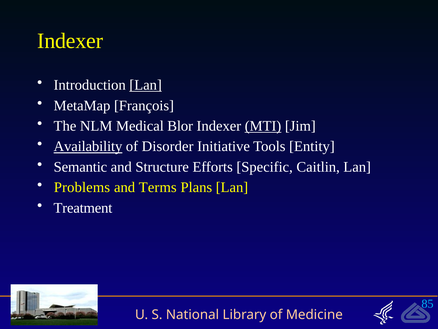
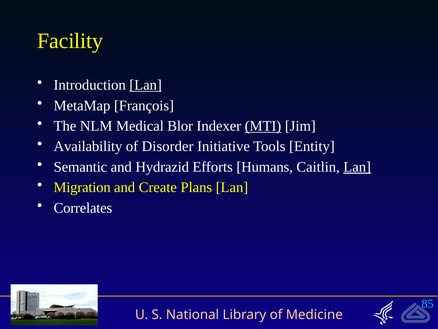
Indexer: Indexer -> Facility (70, 41)
Availability underline: present -> none (88, 146)
Structure: Structure -> Hydrazid (162, 167)
Specific: Specific -> Humans (265, 167)
Lan underline: none -> present (357, 167)
Problems: Problems -> Migration (82, 187)
Terms: Terms -> Create (158, 187)
Treatment: Treatment -> Correlates (83, 208)
